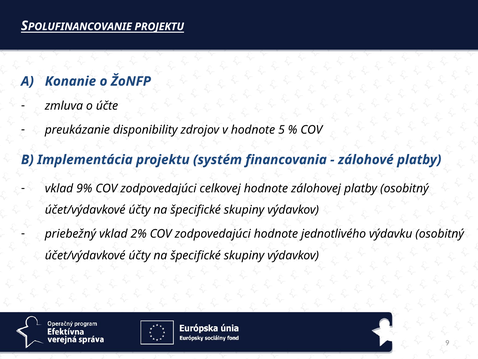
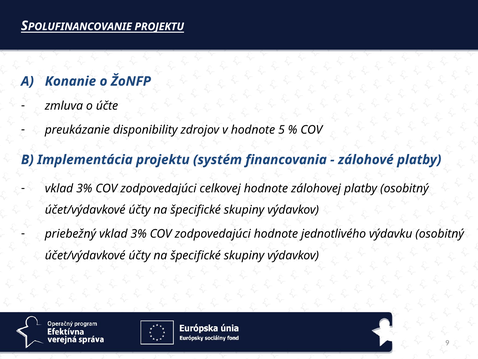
9%: 9% -> 3% (84, 188)
priebežný vklad 2%: 2% -> 3% (139, 234)
